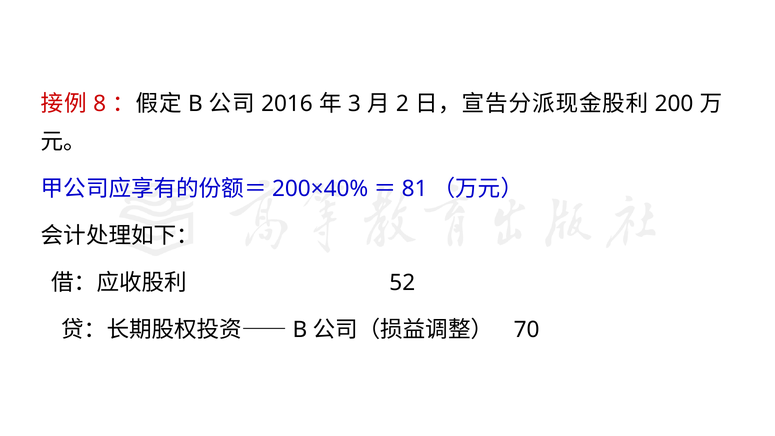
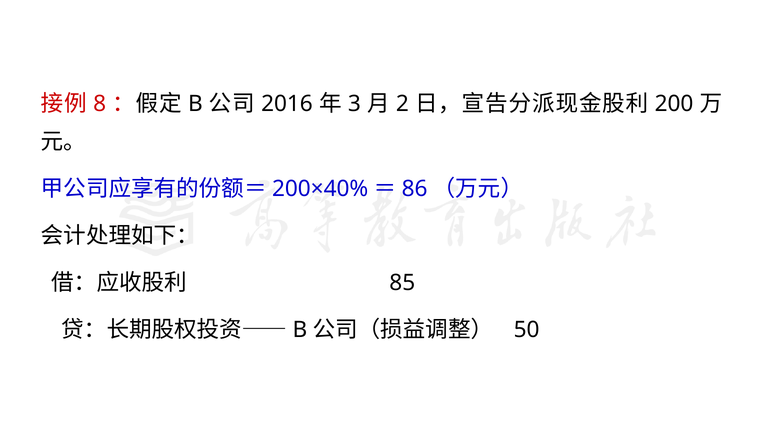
81: 81 -> 86 (415, 189)
52: 52 -> 85 (402, 283)
70: 70 -> 50 (527, 330)
